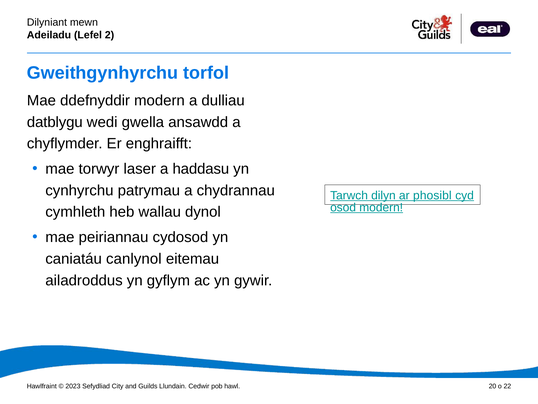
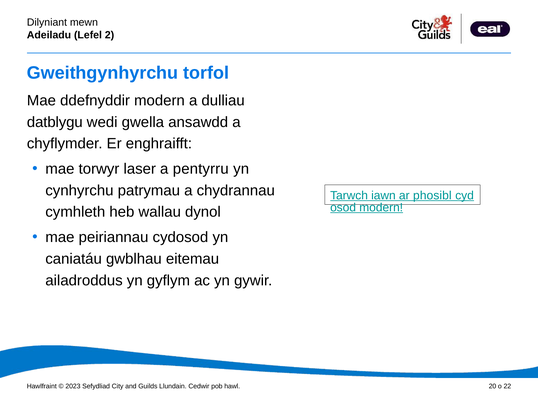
haddasu: haddasu -> pentyrru (201, 169)
dilyn: dilyn -> iawn (383, 195)
canlynol: canlynol -> gwblhau (134, 259)
